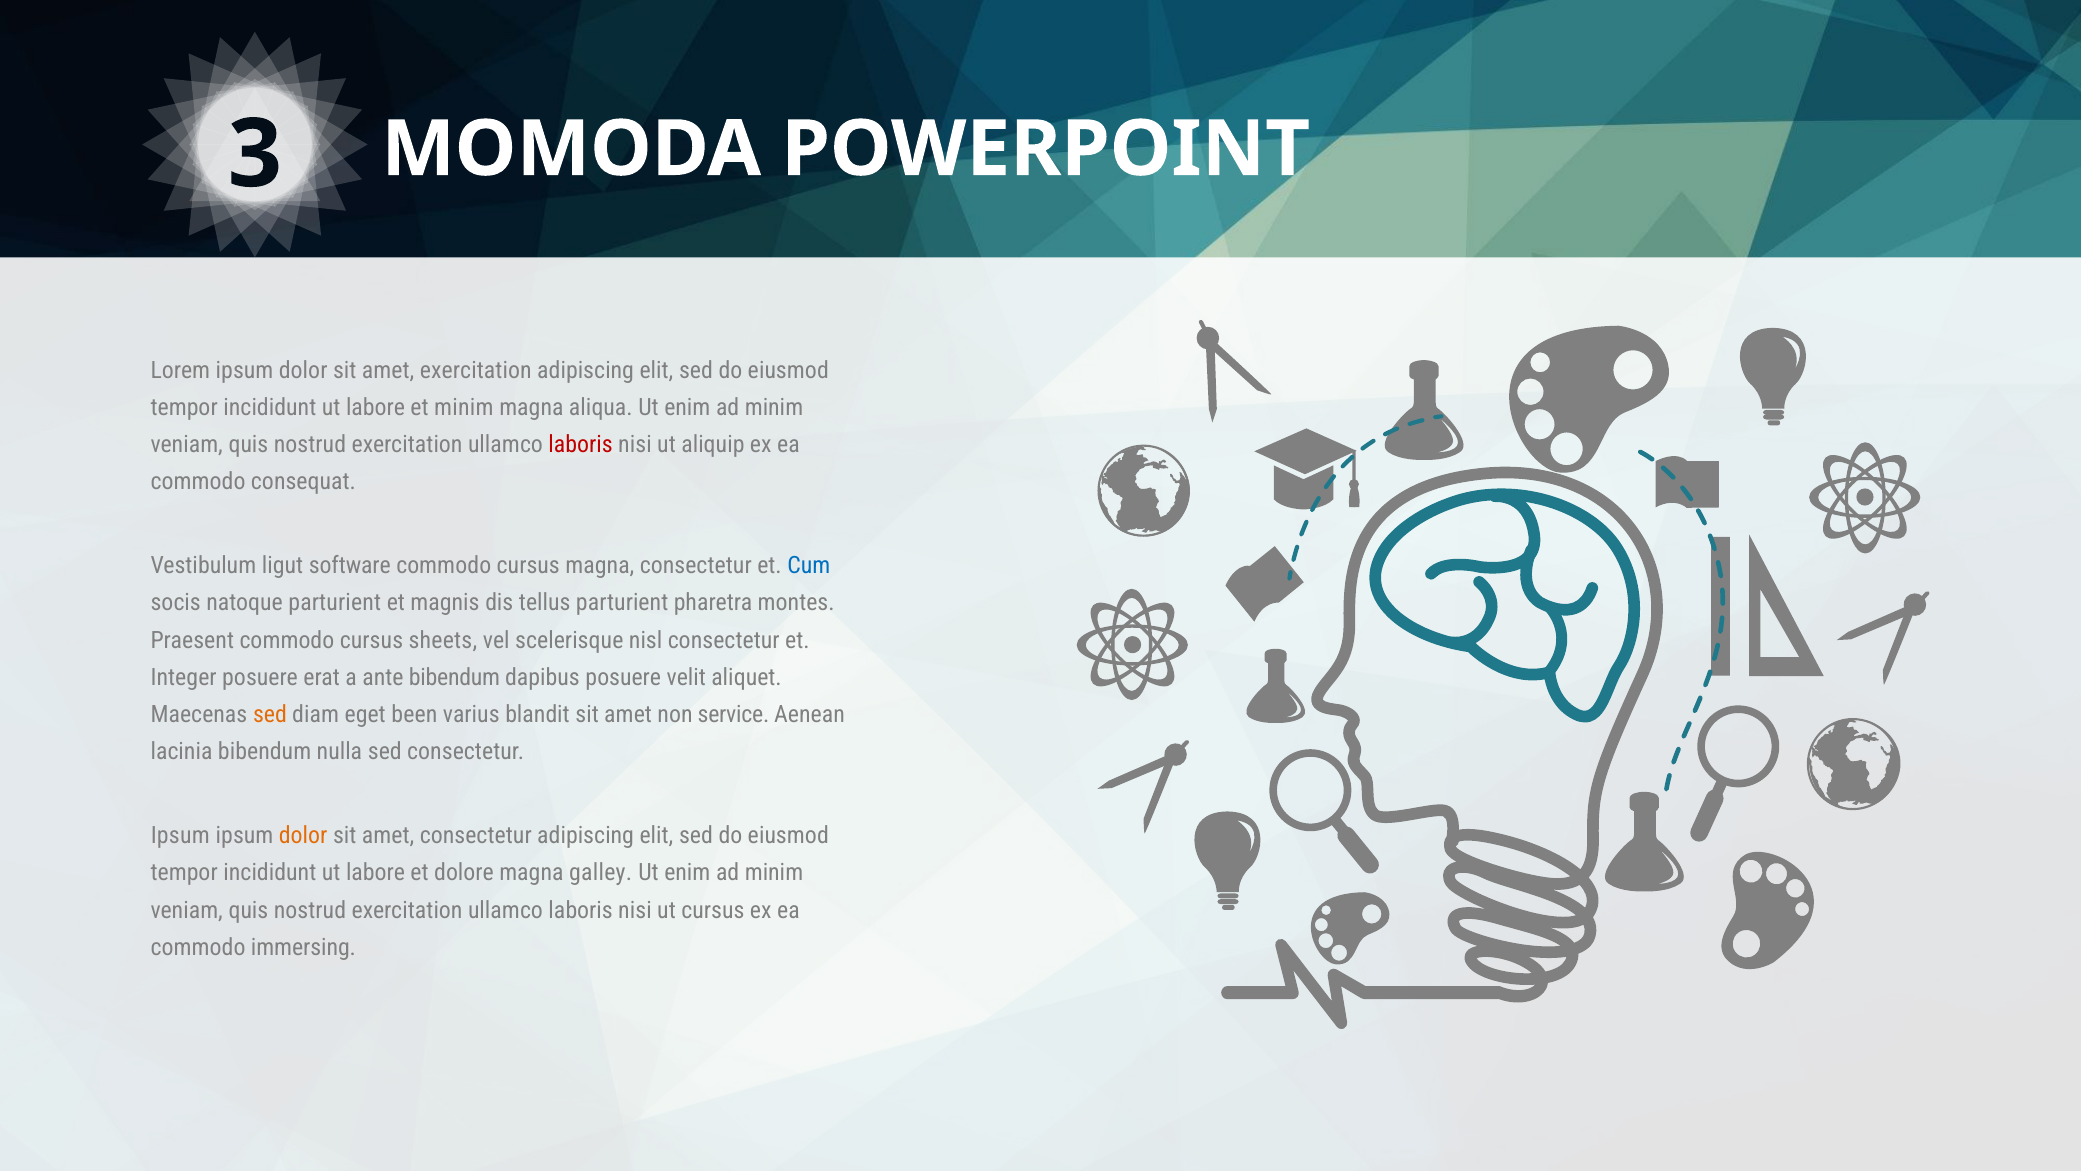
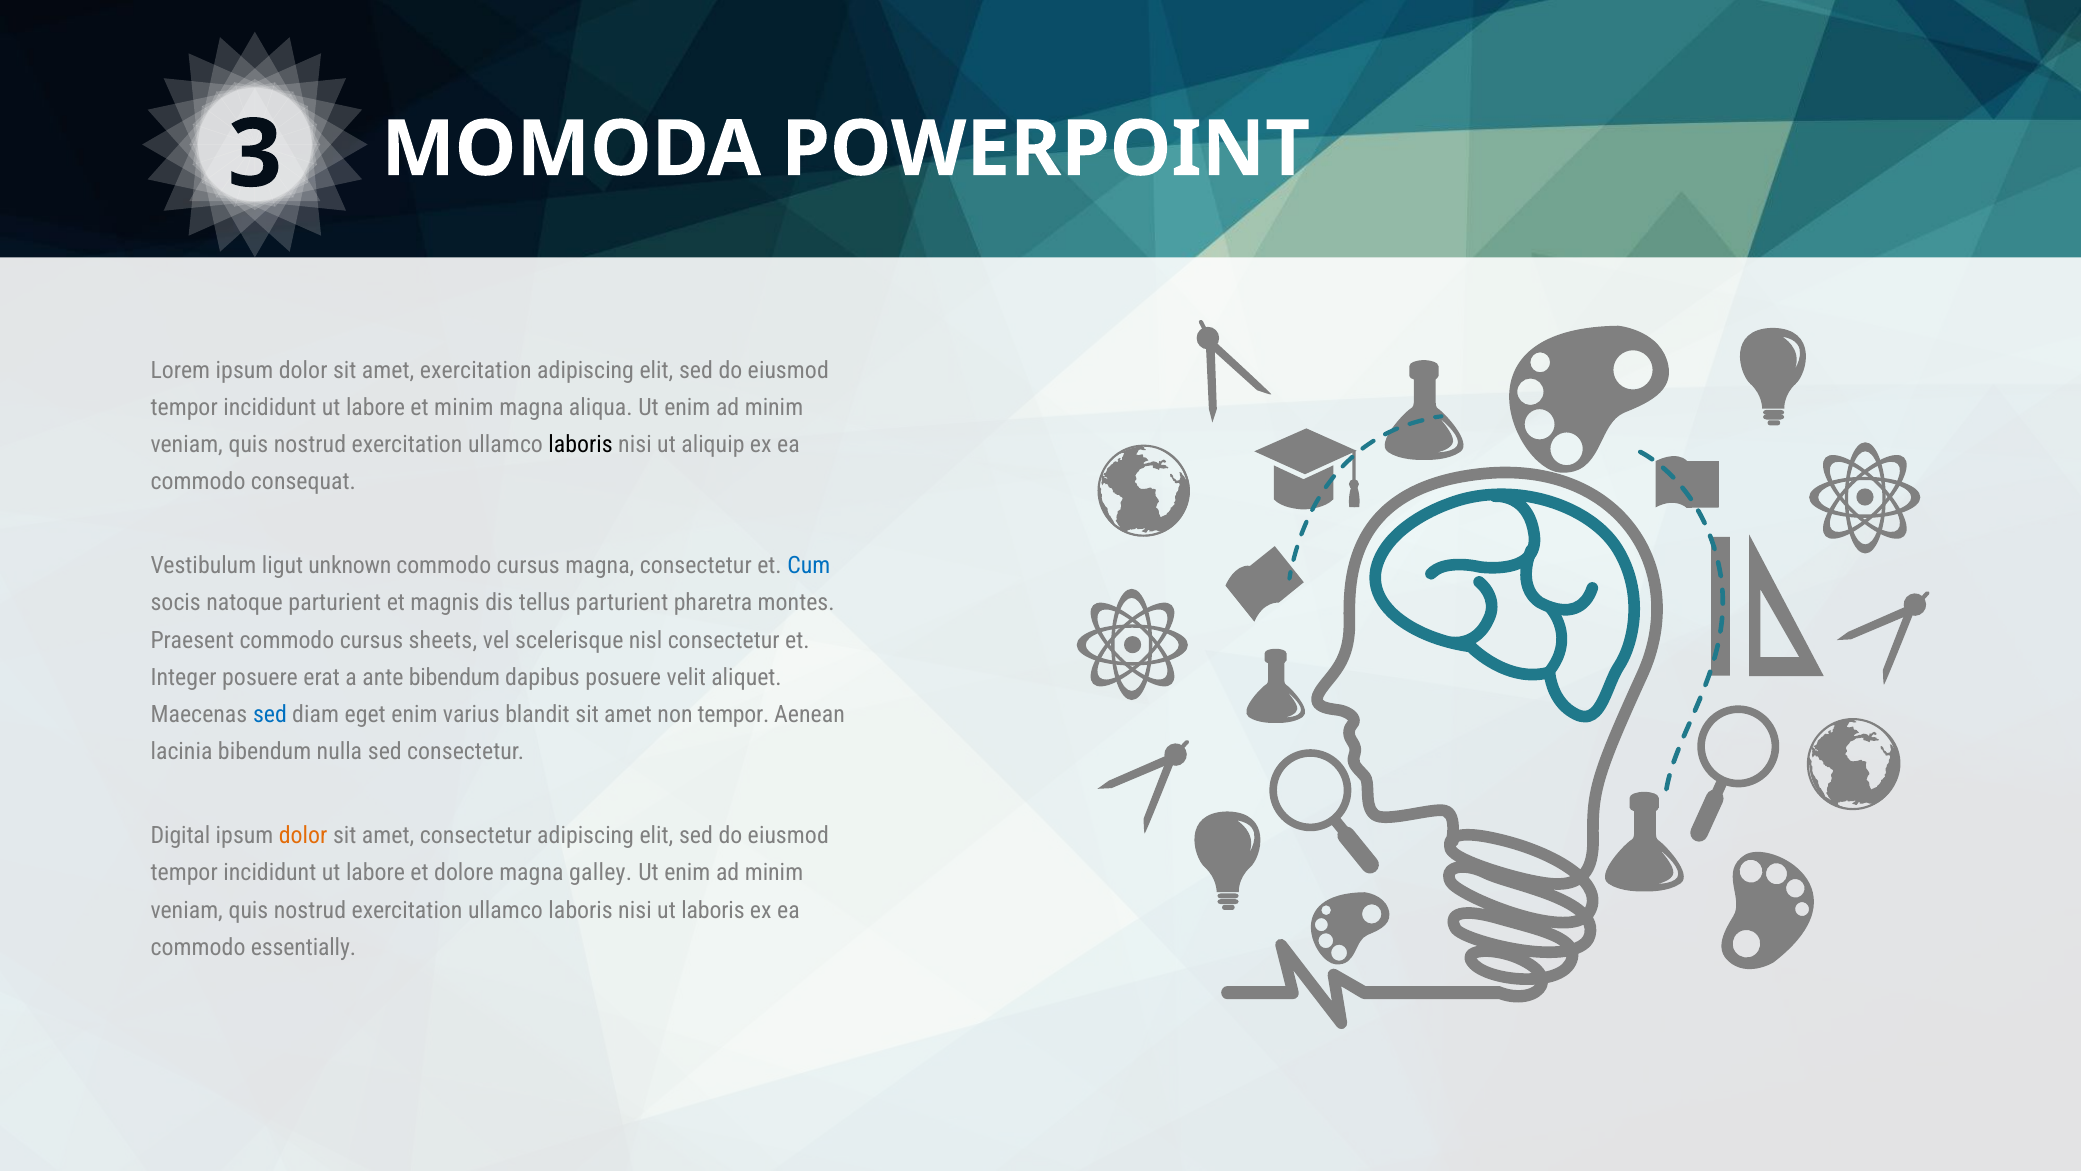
laboris colour: red -> black (581, 445)
software: software -> unknown (350, 566)
sed colour: orange -> blue (270, 714)
eget been: been -> enim (414, 714)
non service: service -> tempor (734, 714)
Ipsum: Ipsum -> Digital (180, 835)
ut cursus: cursus -> laboris (713, 910)
immersing: immersing -> essentially (304, 947)
